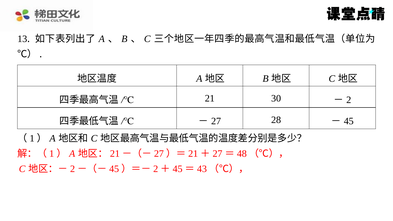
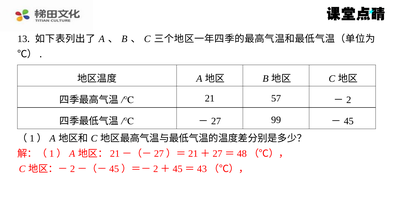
30: 30 -> 57 (276, 99)
28: 28 -> 99 (276, 120)
